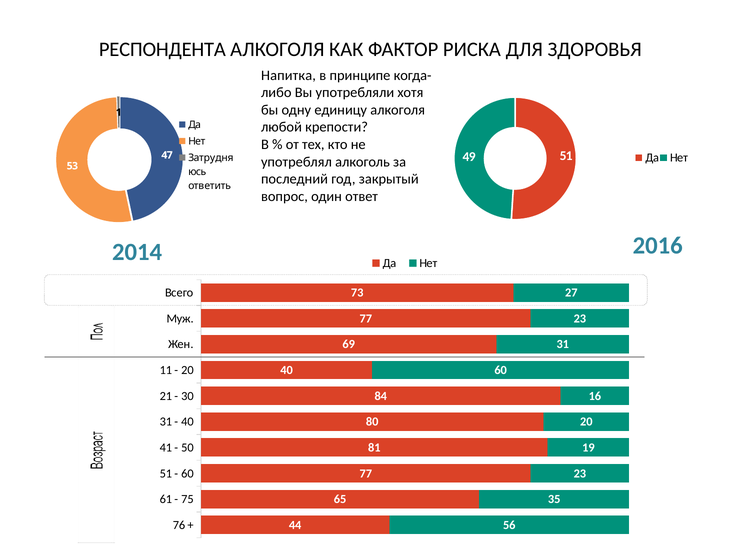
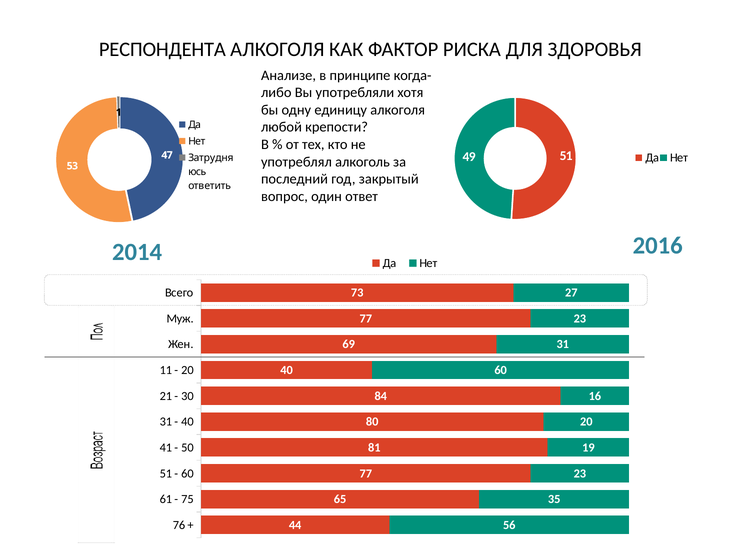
Напитка: Напитка -> Анализе (289, 75)
